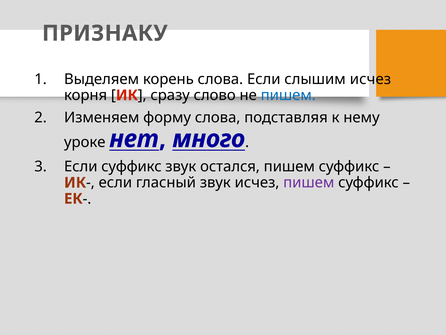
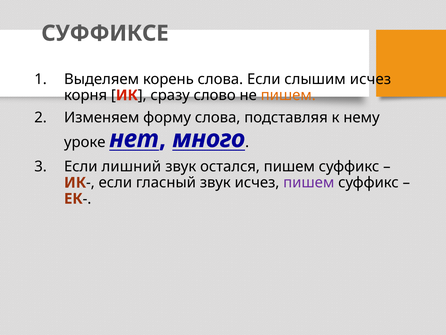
ПРИЗНАКУ: ПРИЗНАКУ -> СУФФИКСЕ (105, 33)
пишем colour: blue -> orange (288, 95)
Если суффикс: суффикс -> лишний (131, 166)
